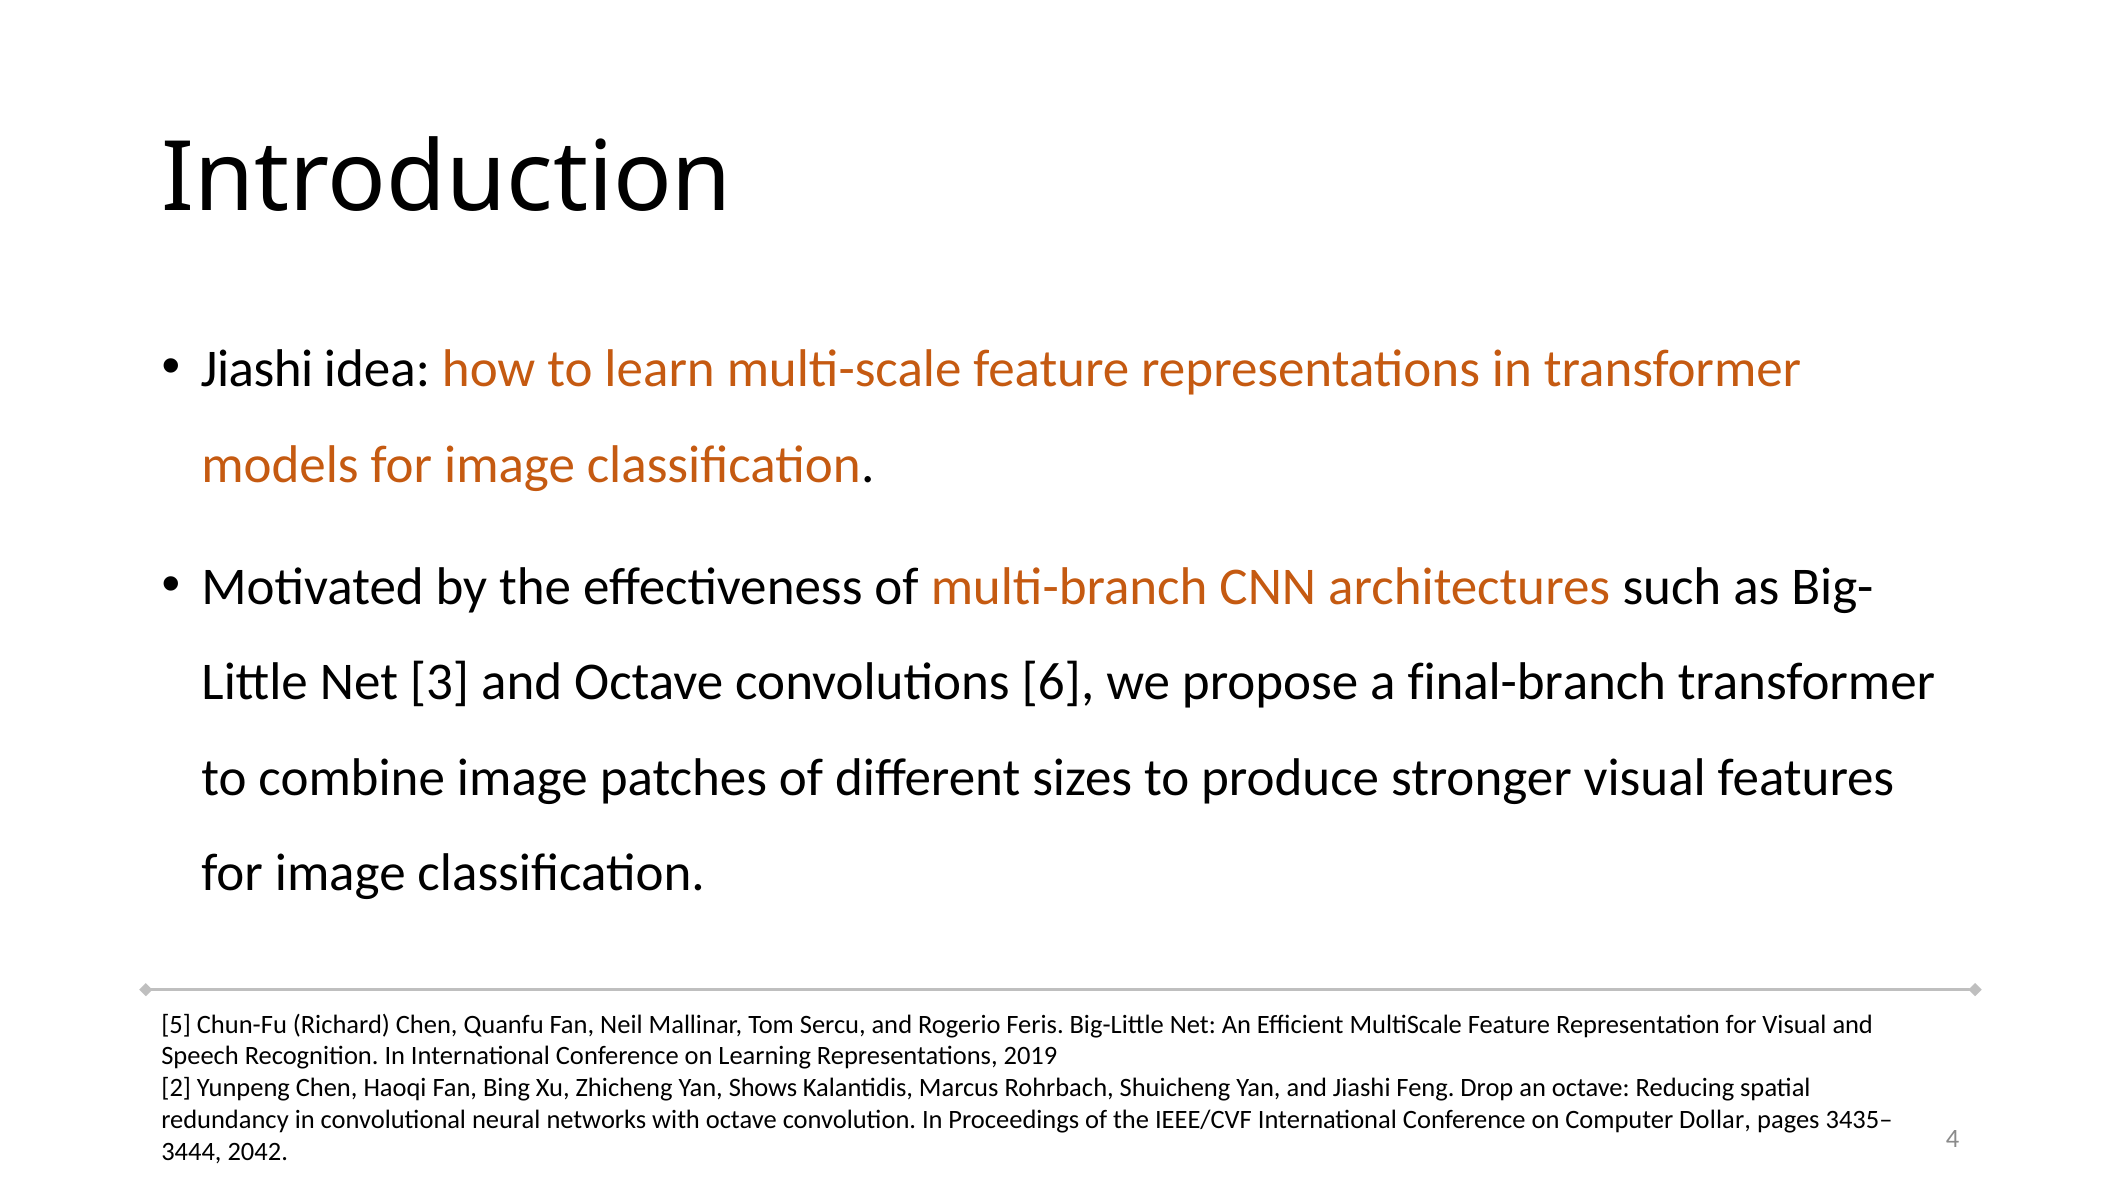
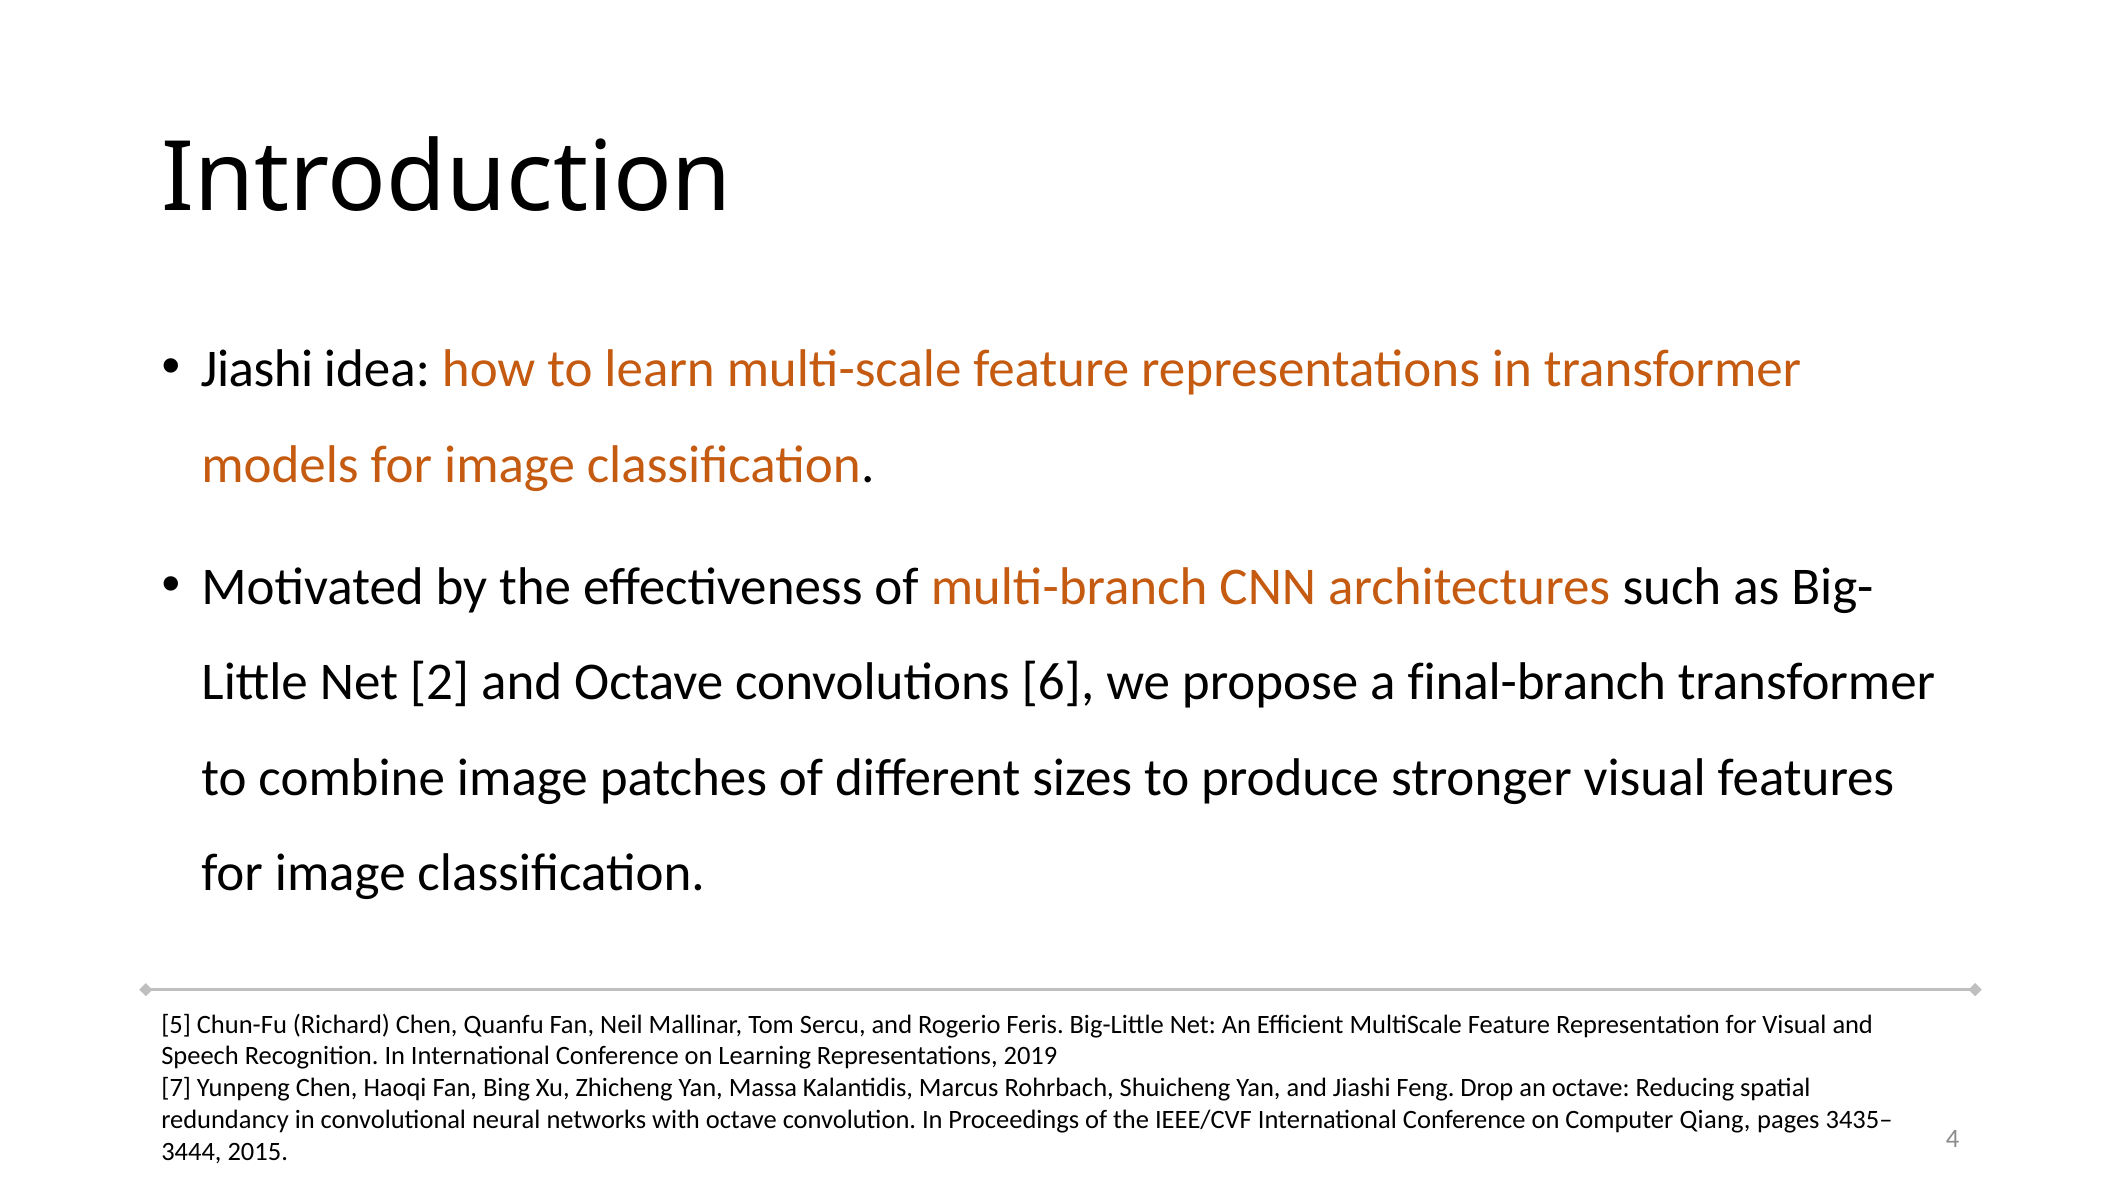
3: 3 -> 2 (440, 682)
2: 2 -> 7 (176, 1088)
Shows: Shows -> Massa (763, 1088)
Dollar: Dollar -> Qiang (1715, 1120)
2042: 2042 -> 2015 (258, 1152)
